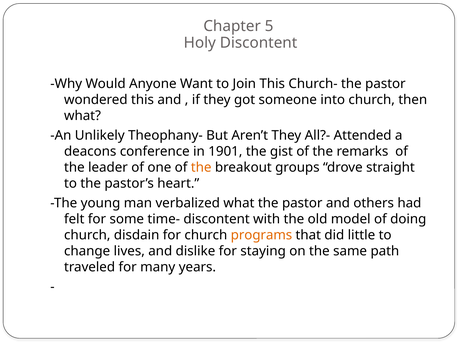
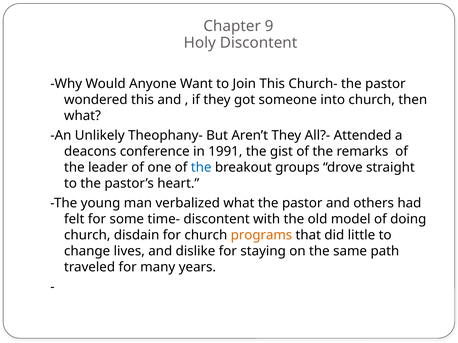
5: 5 -> 9 (269, 26)
1901: 1901 -> 1991 (225, 152)
the colour: orange -> blue (201, 168)
